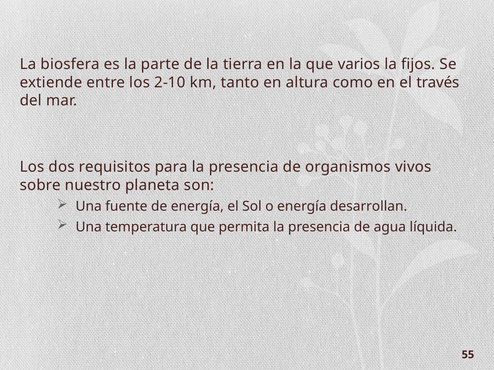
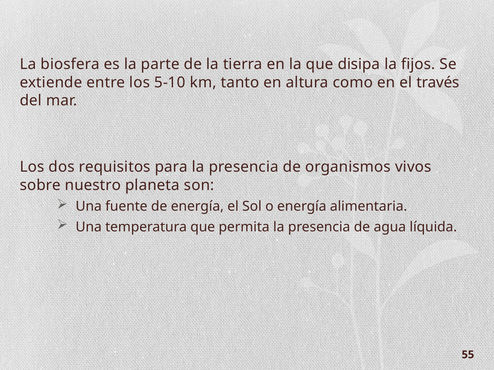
varios: varios -> disipa (359, 64)
2-10: 2-10 -> 5-10 (170, 83)
desarrollan: desarrollan -> alimentaria (369, 207)
